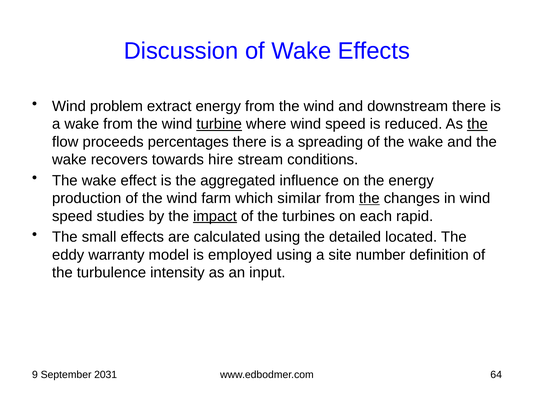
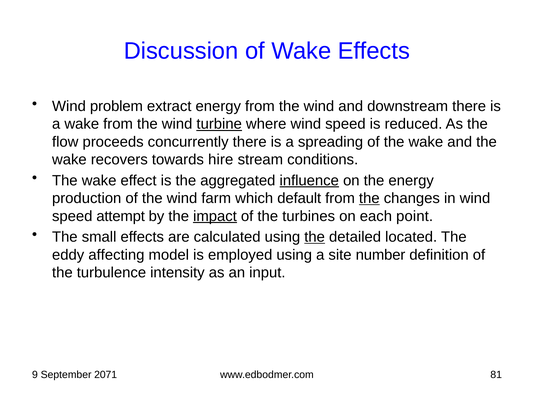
the underline: present -> none (477, 124)
percentages: percentages -> concurrently (188, 142)
influence underline: none -> present (309, 180)
similar: similar -> default (299, 198)
studies: studies -> attempt (121, 216)
rapid: rapid -> point (415, 216)
the underline: none -> present (315, 237)
warranty: warranty -> affecting (116, 254)
2031: 2031 -> 2071 (106, 374)
64: 64 -> 81 (496, 374)
